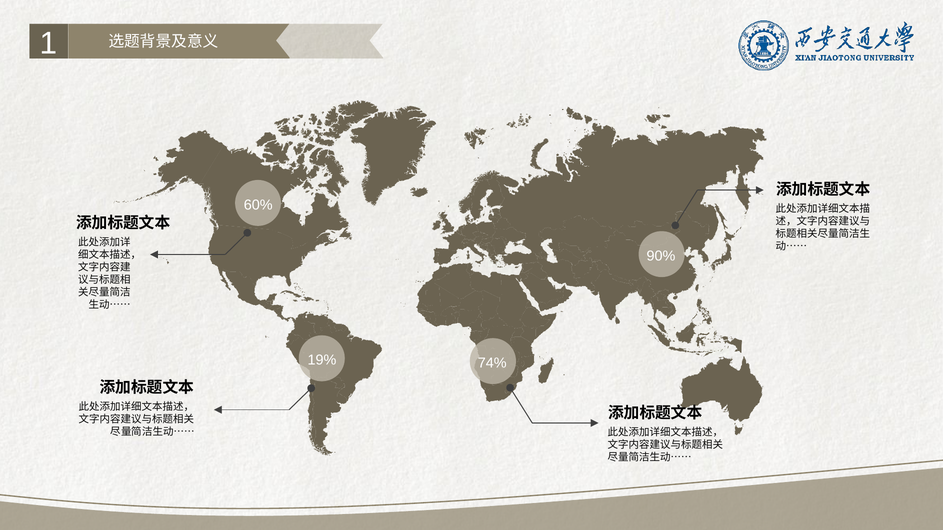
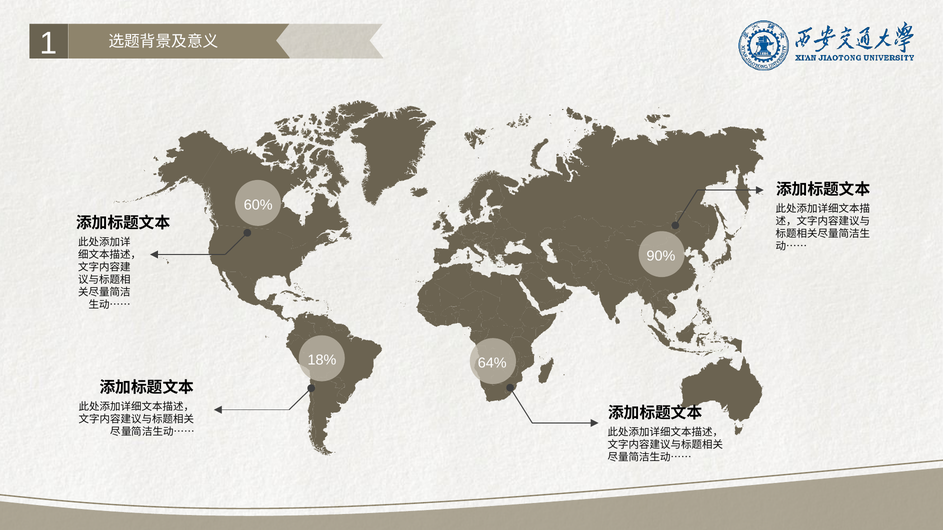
19%: 19% -> 18% (322, 360)
74%: 74% -> 64% (492, 363)
